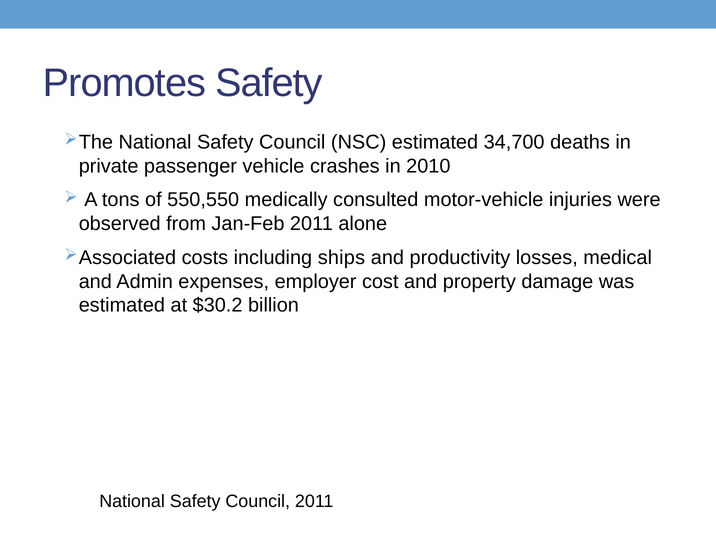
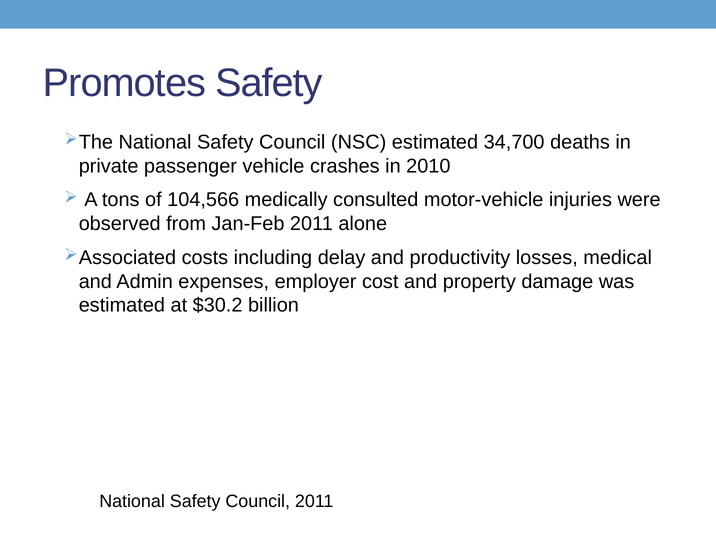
550,550: 550,550 -> 104,566 (203, 200)
ships: ships -> delay (342, 258)
